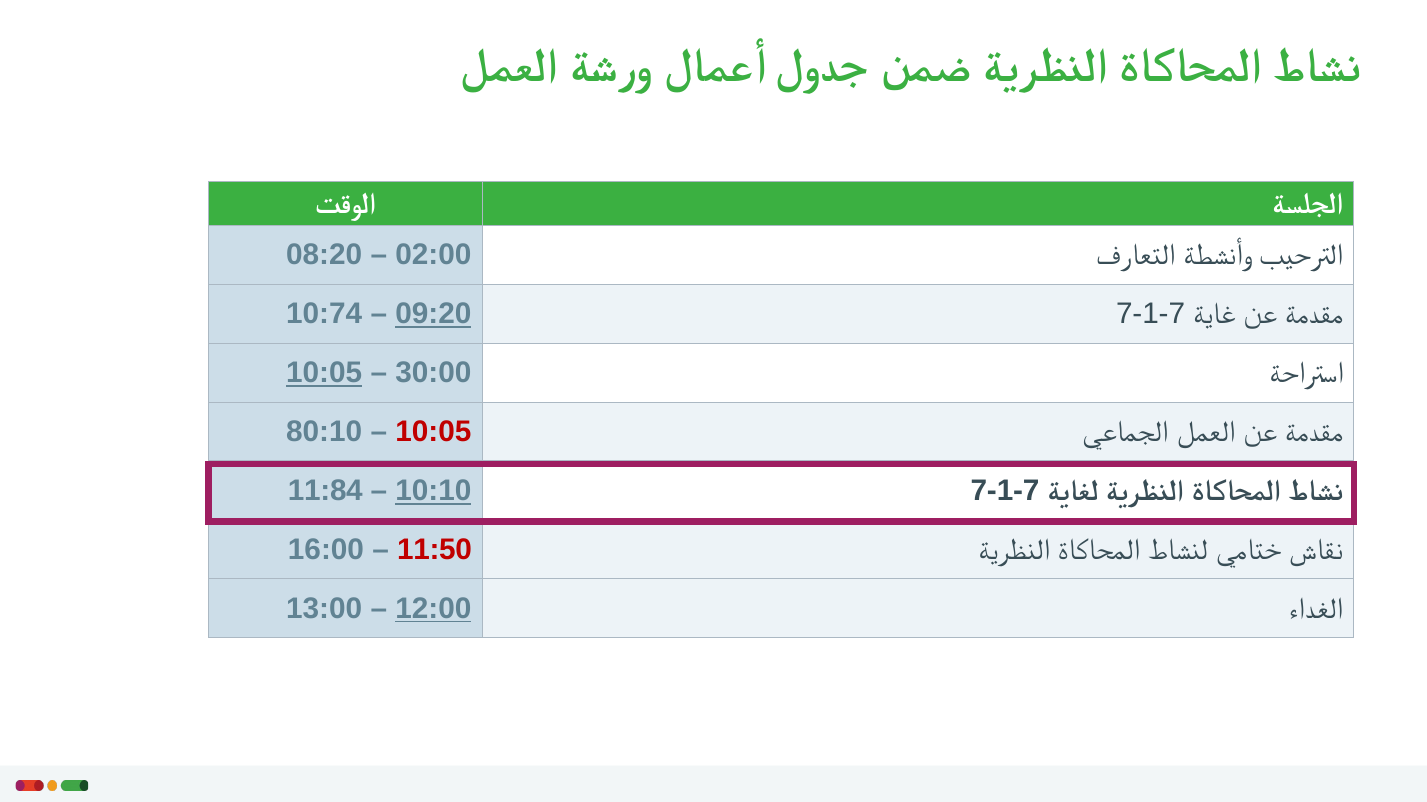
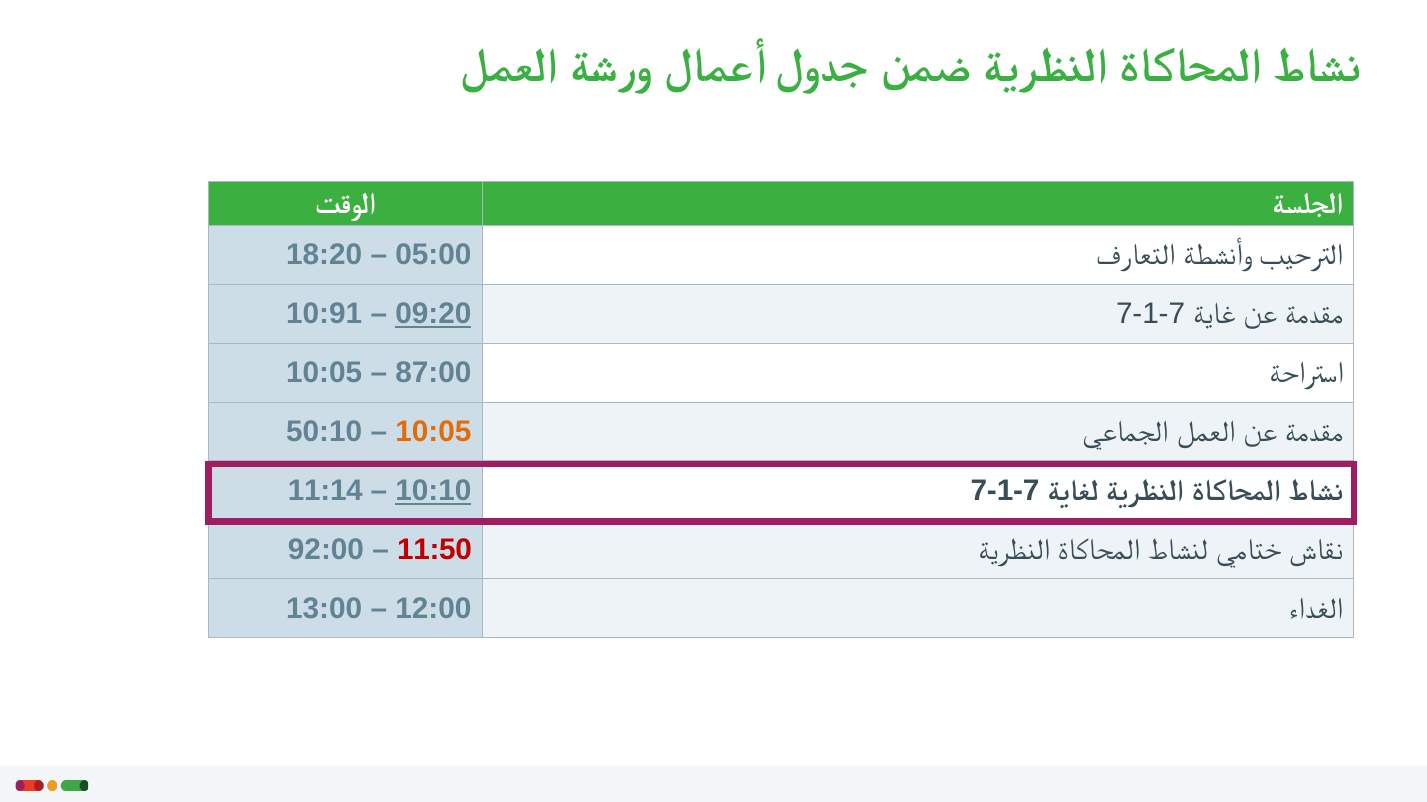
08:20: 08:20 -> 18:20 (324, 255)
02:00: 02:00 -> 05:00 (433, 255)
10:74: 10:74 -> 10:91 (324, 314)
10:05 underline: present -> none (324, 373)
30:00: 30:00 -> 87:00 (433, 373)
80:10: 80:10 -> 50:10 (324, 432)
10:05 colour: red -> orange (433, 432)
11:84: 11:84 -> 11:14 (325, 491)
16:00: 16:00 -> 92:00 (326, 550)
12:00 underline: present -> none (433, 609)
